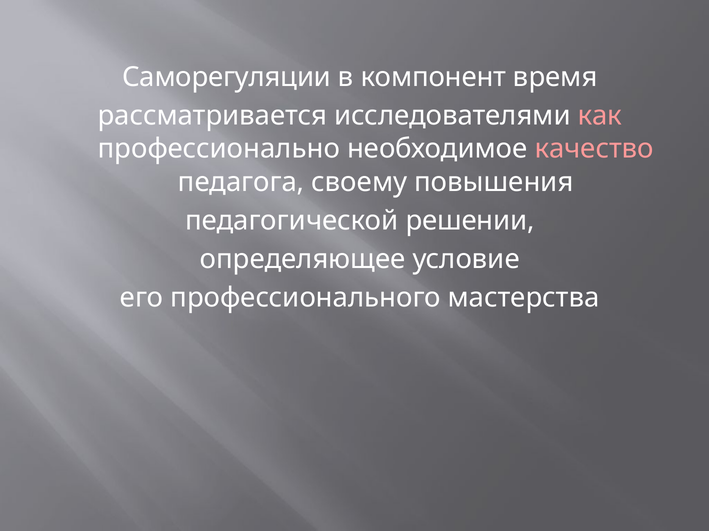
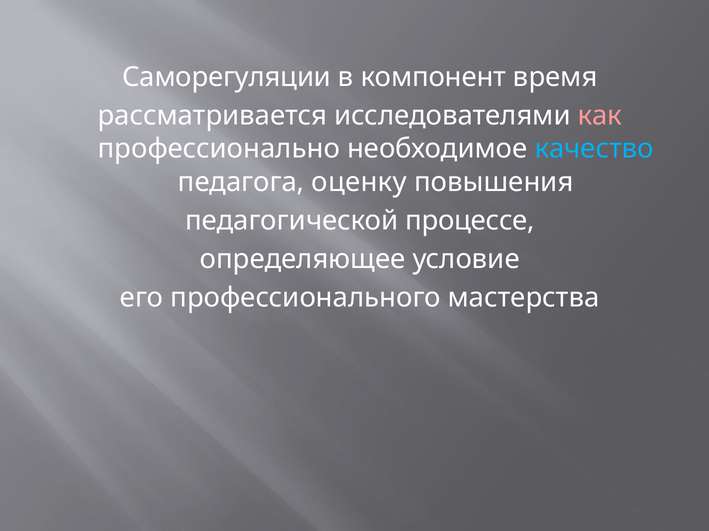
качество colour: pink -> light blue (594, 149)
своему: своему -> оценку (359, 182)
решении: решении -> процессе (470, 221)
